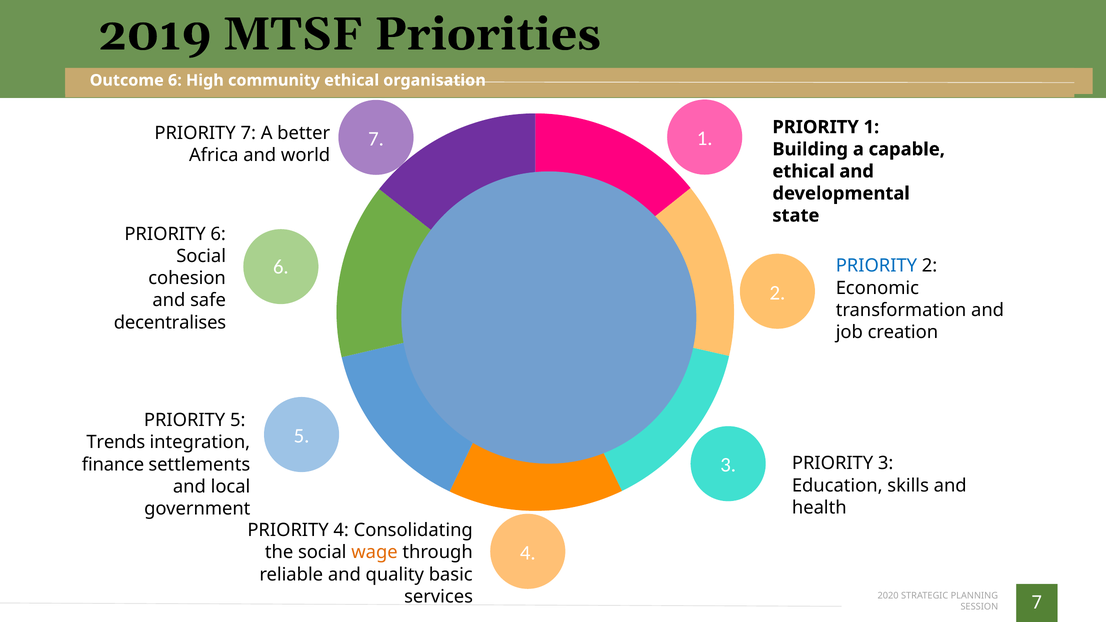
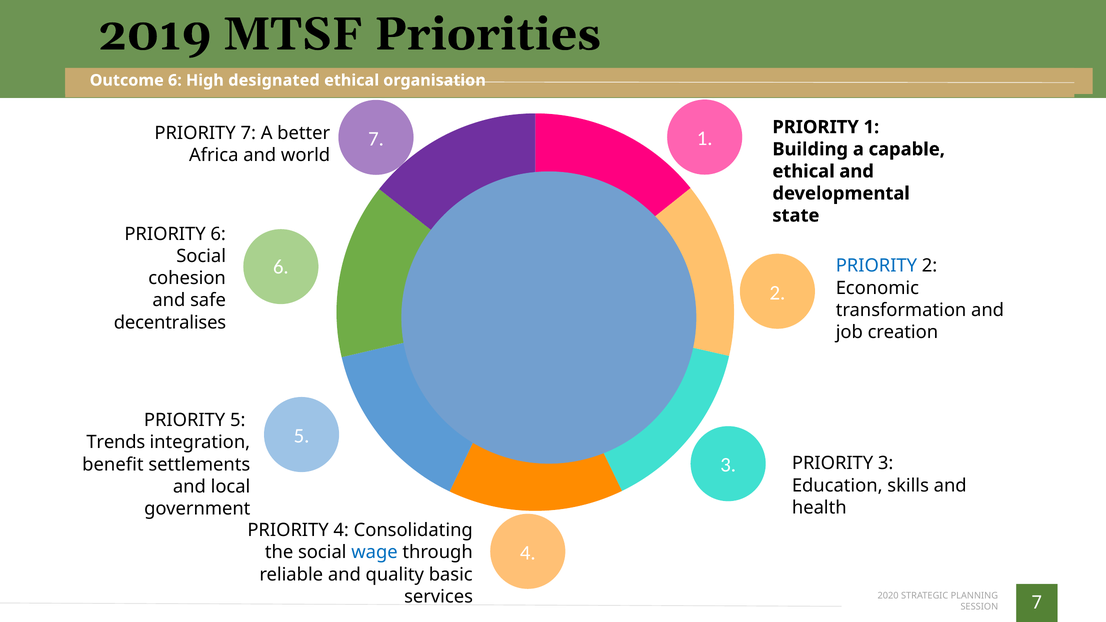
community: community -> designated (274, 80)
finance: finance -> benefit (113, 465)
wage colour: orange -> blue (374, 552)
